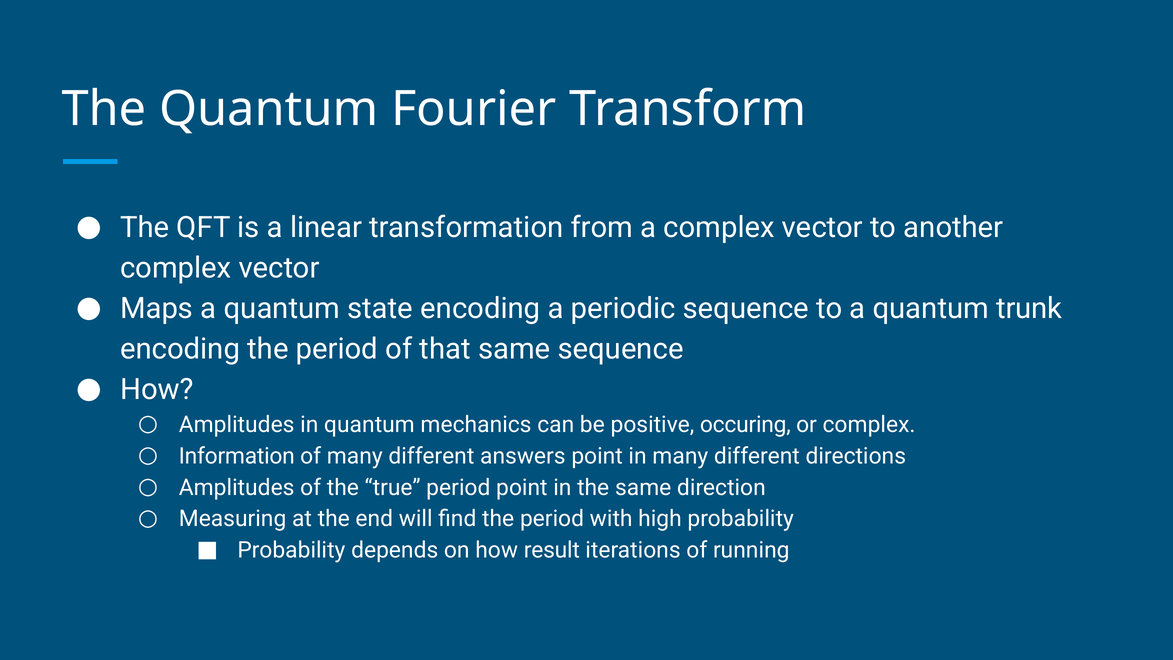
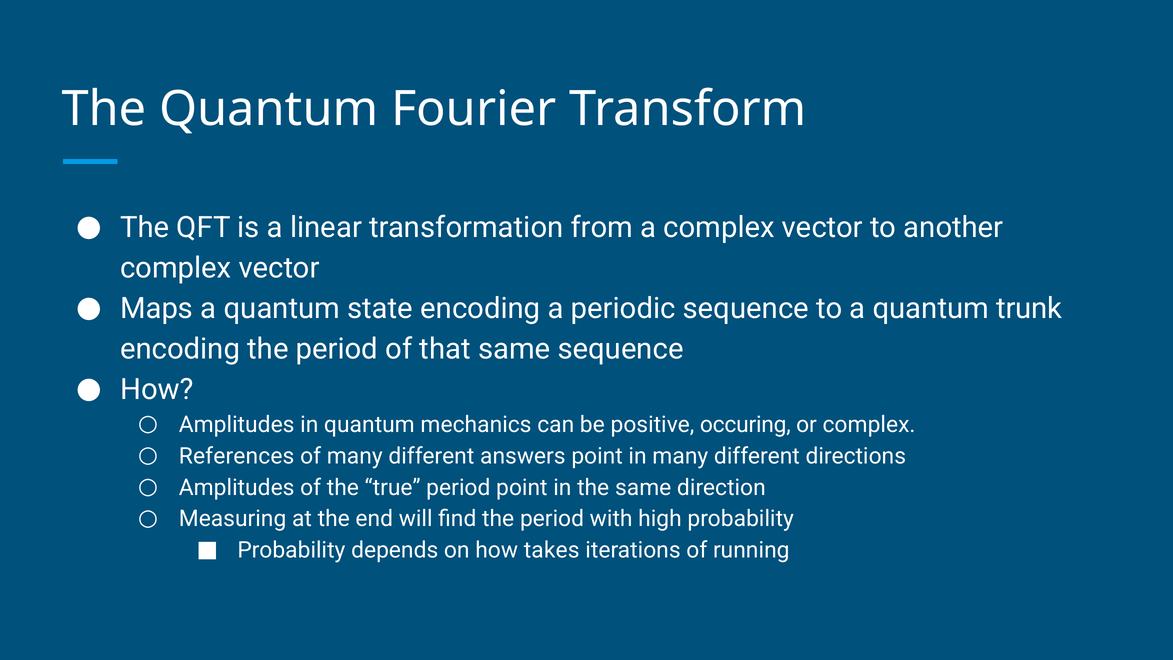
Information: Information -> References (237, 456)
result: result -> takes (552, 550)
